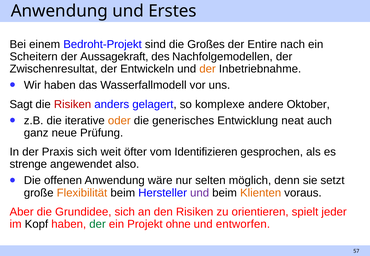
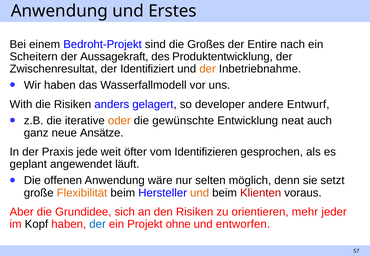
Nachfolgemodellen: Nachfolgemodellen -> Produktentwicklung (222, 57)
Entwickeln: Entwickeln -> Identifiziert (147, 69)
Sagt: Sagt -> With (21, 104)
Risiken colour: red -> black (73, 104)
komplexe: komplexe -> developer (220, 104)
Oktober: Oktober -> Entwurf (308, 104)
generisches: generisches -> gewünschte (183, 121)
Prüfung: Prüfung -> Ansätze (102, 133)
Praxis sich: sich -> jede (87, 152)
strenge: strenge -> geplant (28, 164)
also: also -> läuft (127, 164)
und colour: purple -> orange (200, 193)
Klienten colour: orange -> red (261, 193)
spielt: spielt -> mehr (305, 212)
der colour: green -> blue (98, 224)
